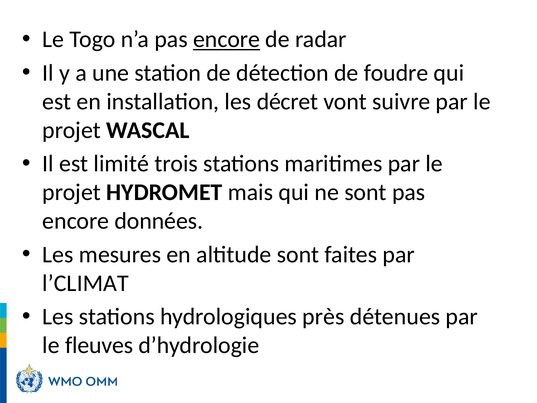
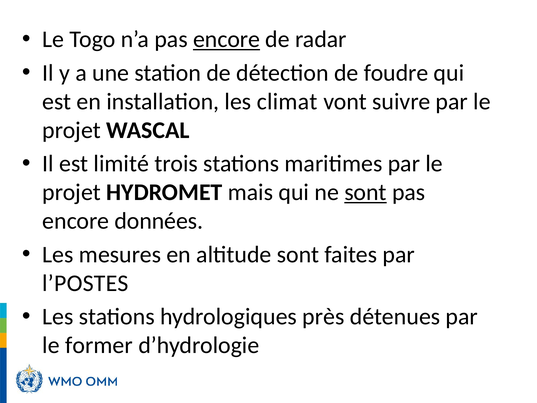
décret: décret -> climat (287, 102)
sont underline: none -> present (365, 192)
l’CLIMAT: l’CLIMAT -> l’POSTES (85, 283)
fleuves: fleuves -> former (99, 345)
